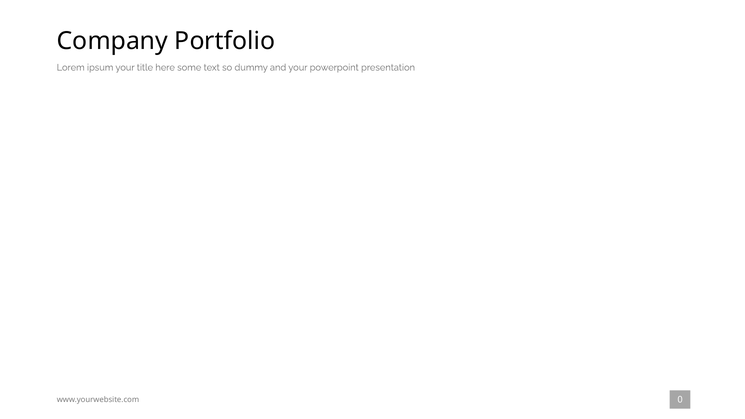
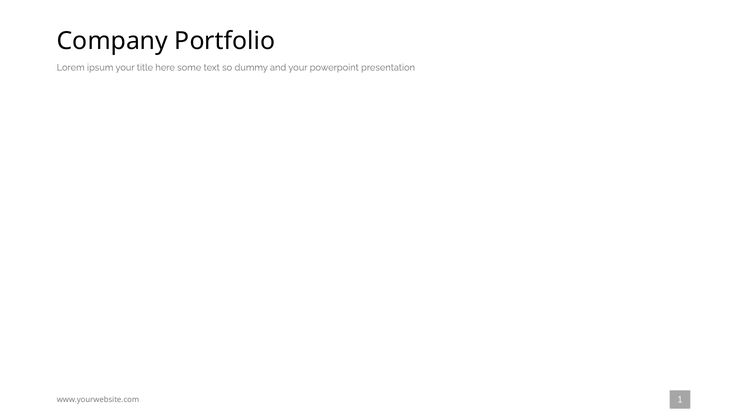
0: 0 -> 1 (680, 400)
